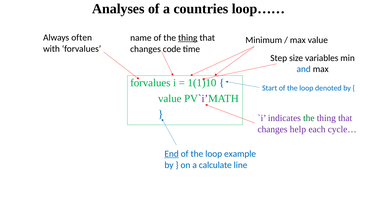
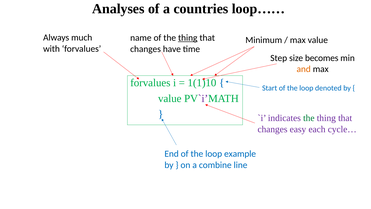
often: often -> much (82, 38)
code: code -> have (172, 49)
variables: variables -> becomes (322, 58)
and colour: blue -> orange (304, 69)
help: help -> easy (298, 129)
End underline: present -> none (172, 154)
calculate: calculate -> combine (215, 165)
